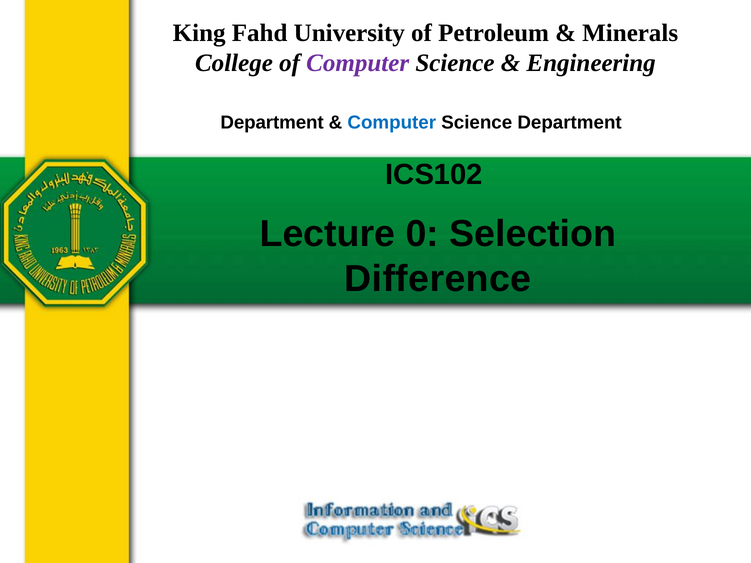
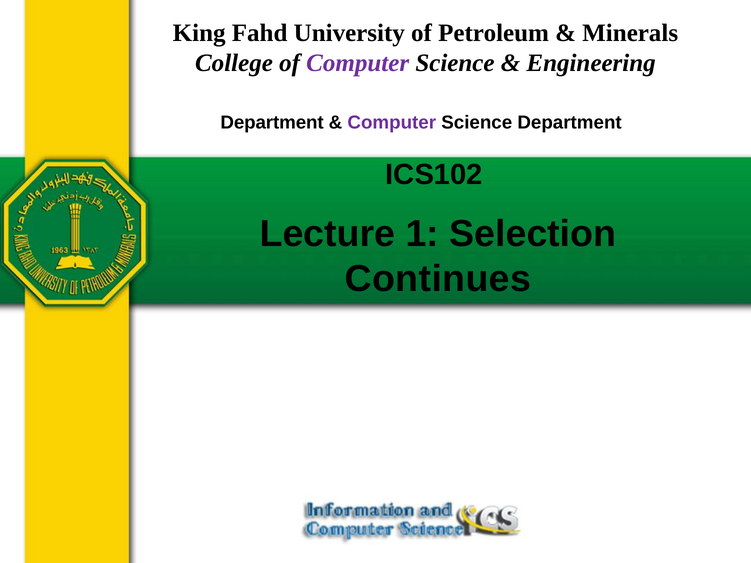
Computer colour: blue -> purple (392, 123)
0: 0 -> 1 (422, 234)
Difference: Difference -> Continues (438, 279)
